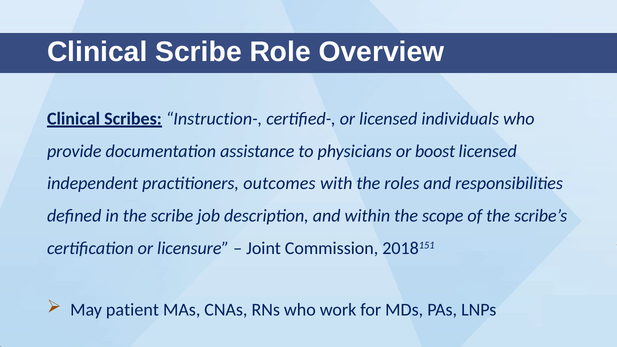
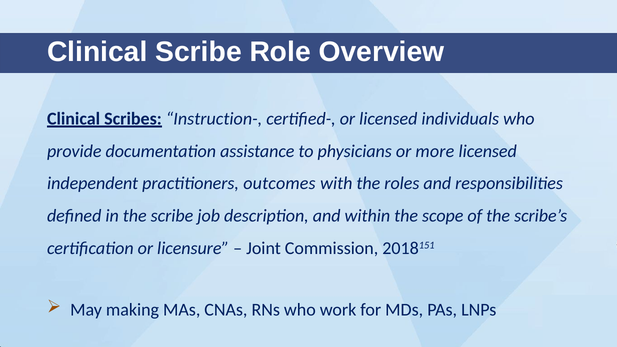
boost: boost -> more (435, 151)
patient: patient -> making (133, 310)
